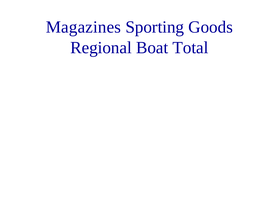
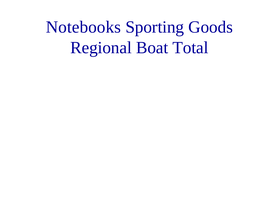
Magazines: Magazines -> Notebooks (83, 27)
